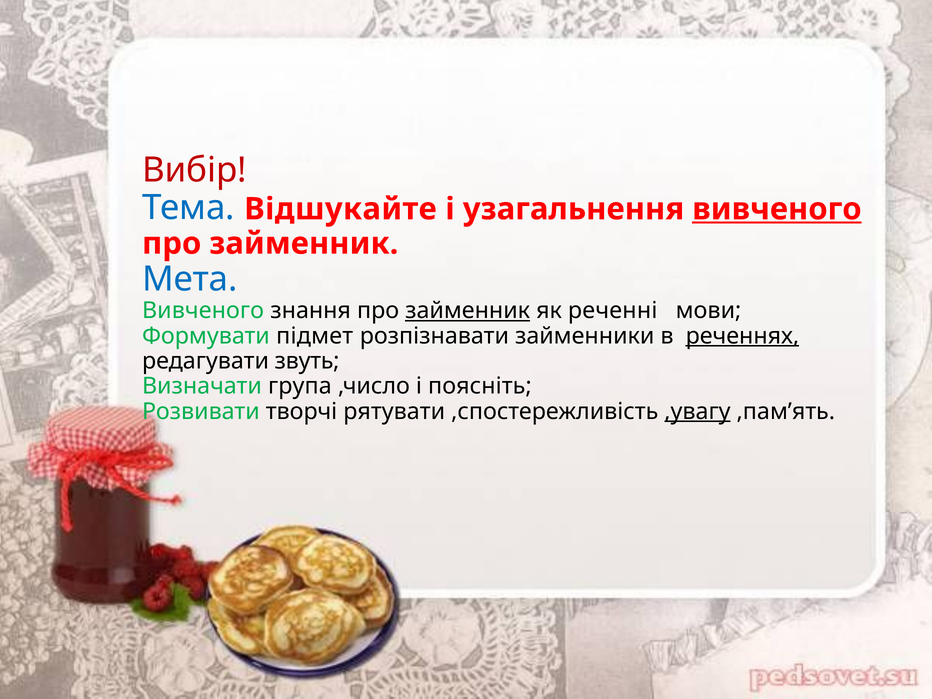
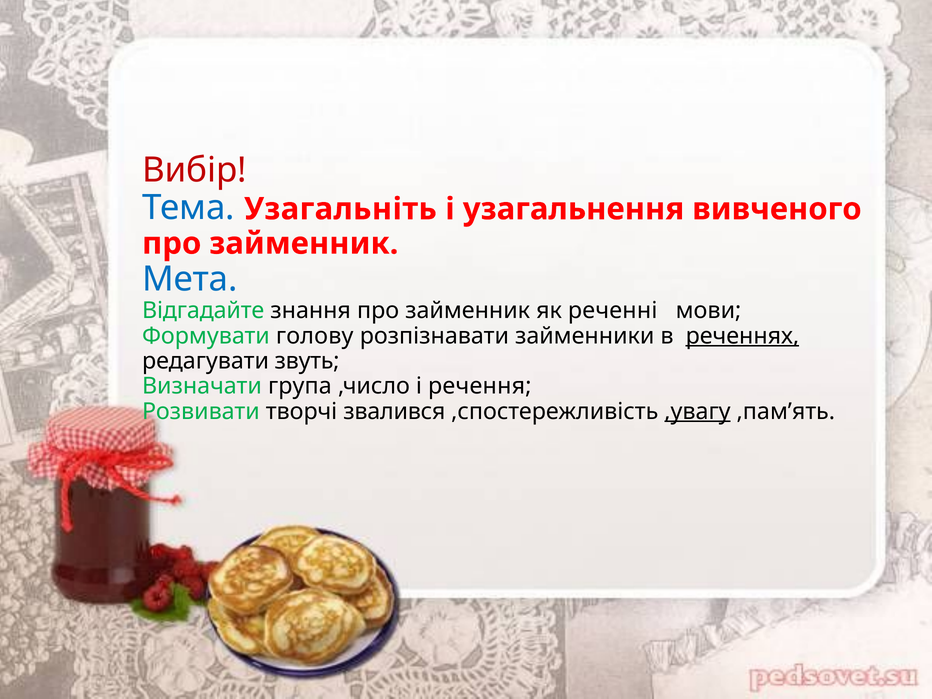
Відшукайте: Відшукайте -> Узагальніть (340, 209)
вивченого underline: present -> none (777, 209)
Вивченого: Вивченого -> Відгадайте (203, 311)
займенник underline: present -> none (468, 311)
підмет: підмет -> голову (315, 336)
поясніть: поясніть -> речення (480, 386)
рятувати: рятувати -> звалився (394, 411)
